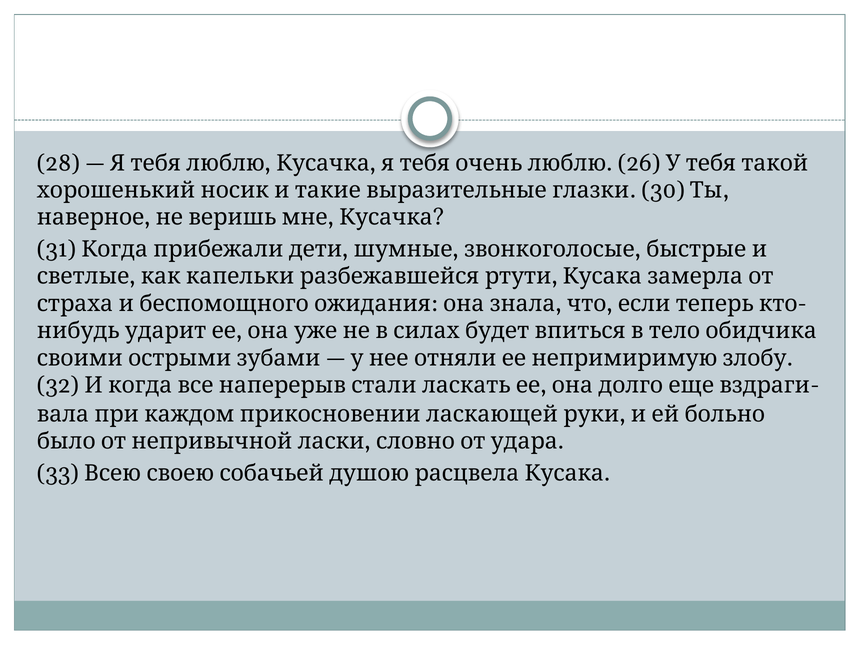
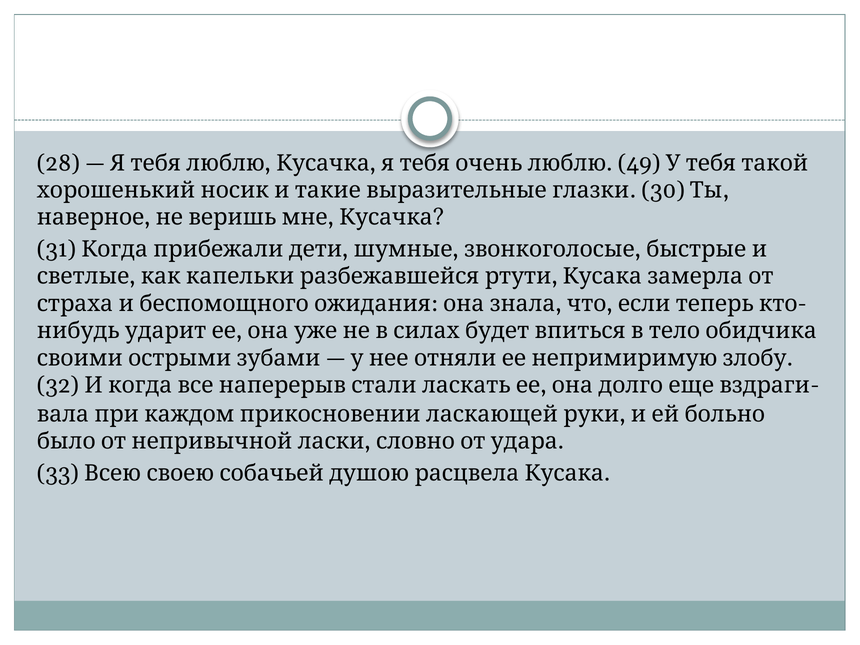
26: 26 -> 49 (639, 163)
